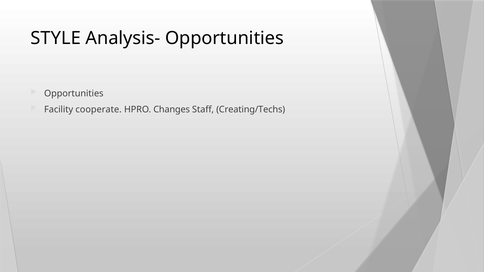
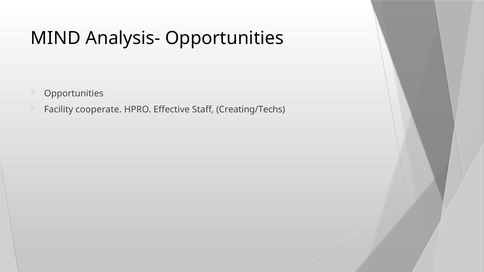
STYLE: STYLE -> MIND (56, 38)
Changes: Changes -> Effective (172, 110)
